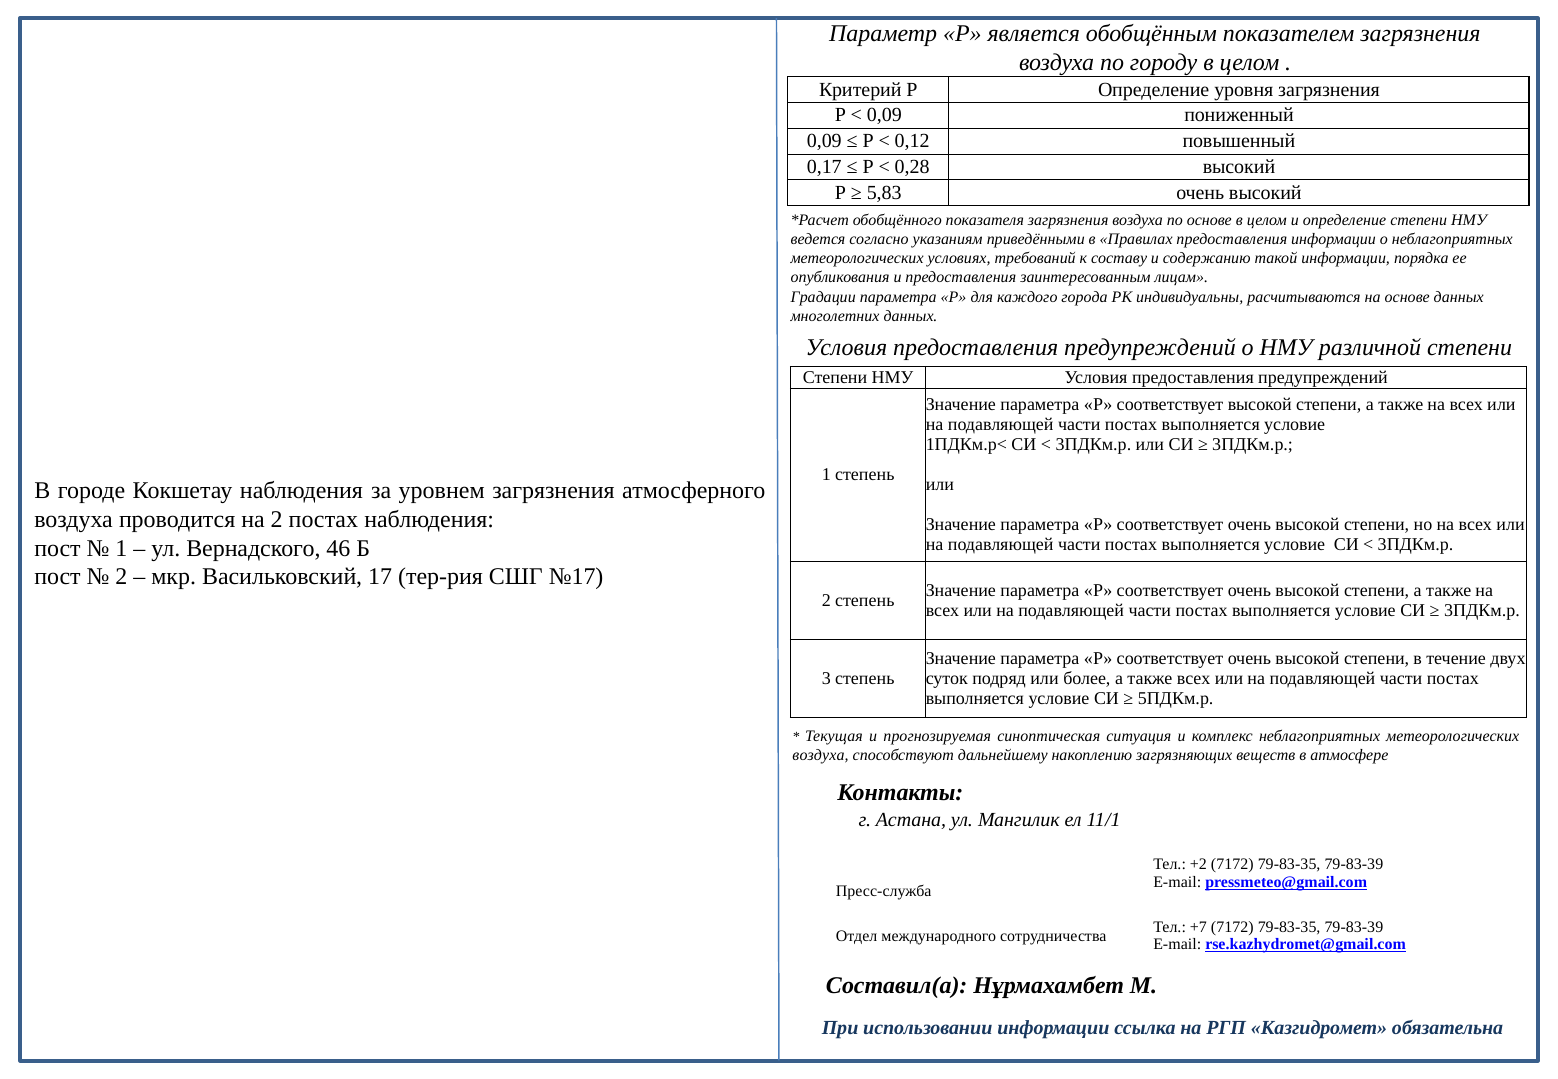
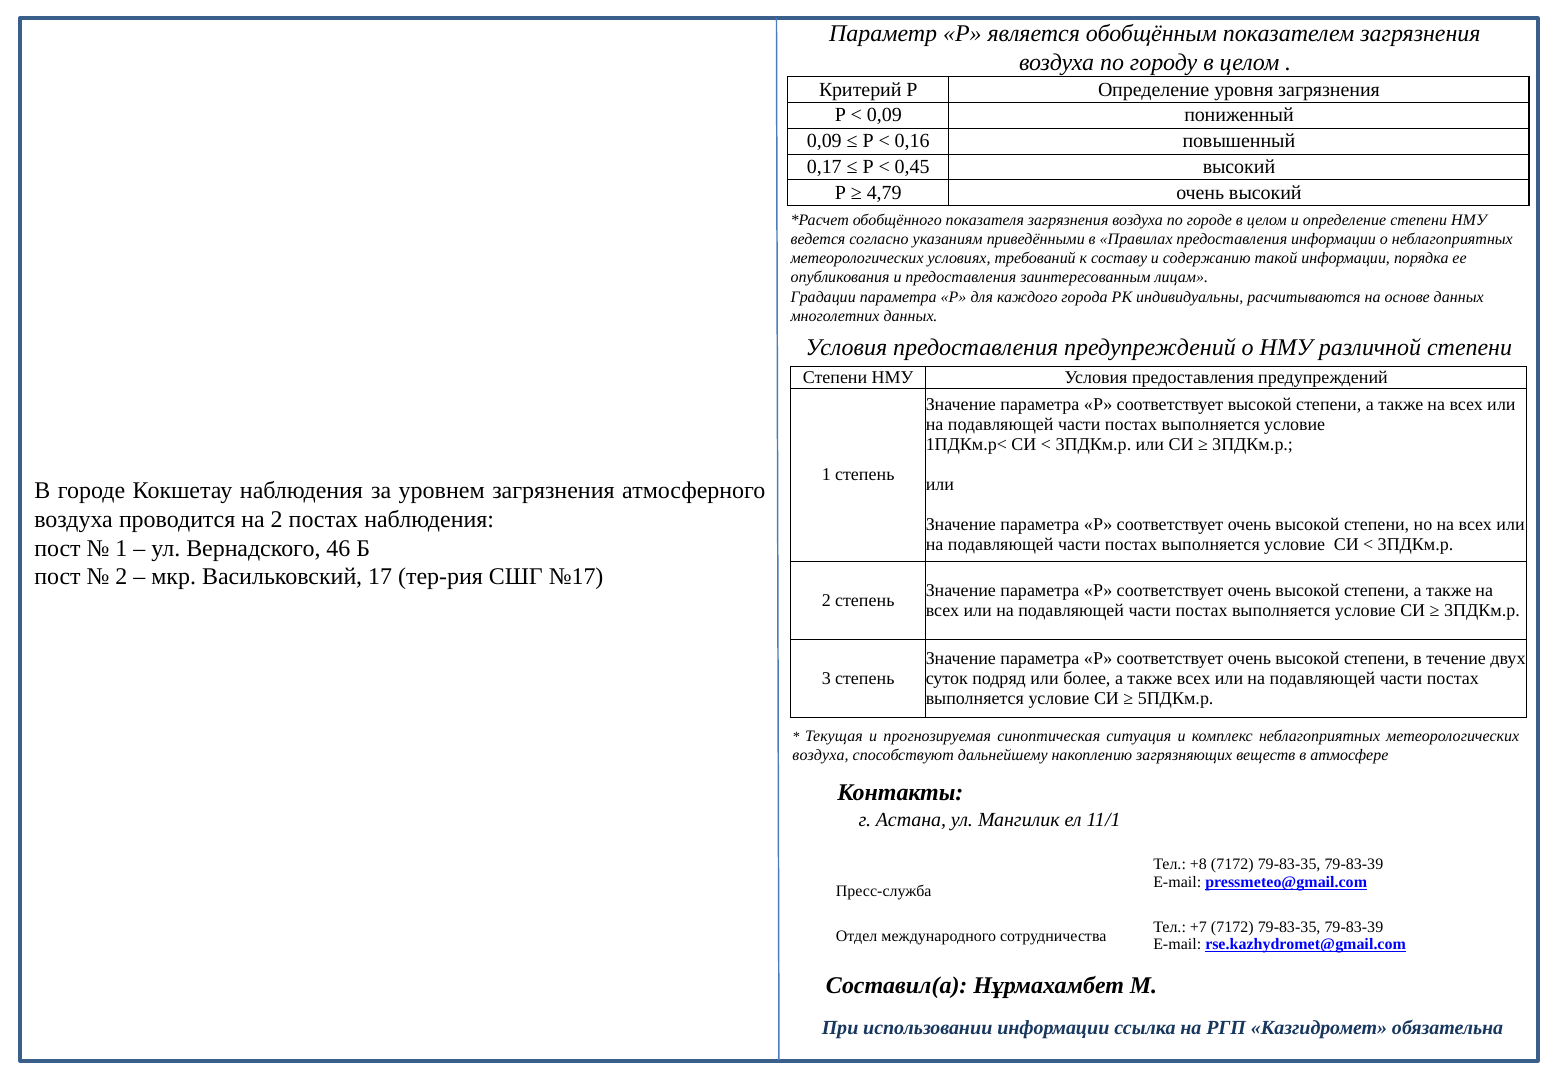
0,12: 0,12 -> 0,16 (912, 141)
0,28: 0,28 -> 0,45 (912, 167)
5,83: 5,83 -> 4,79 (884, 192)
по основе: основе -> городе (1209, 220)
+2: +2 -> +8 (1198, 864)
